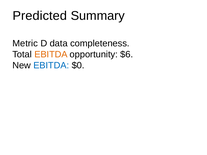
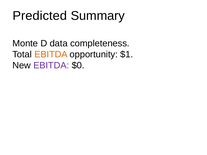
Metric: Metric -> Monte (25, 43)
$6: $6 -> $1 (127, 54)
EBITDA colour: blue -> purple (51, 65)
